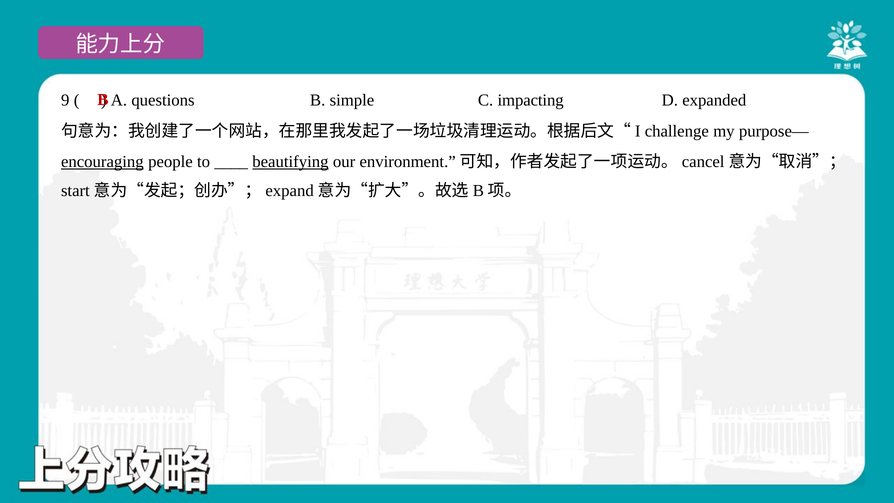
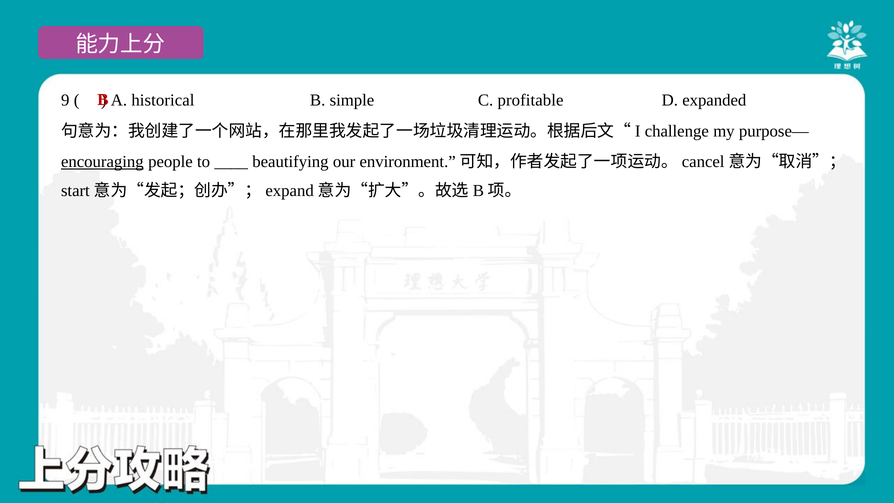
questions: questions -> historical (163, 100)
impacting: impacting -> profitable (531, 100)
beautifying underline: present -> none (290, 162)
